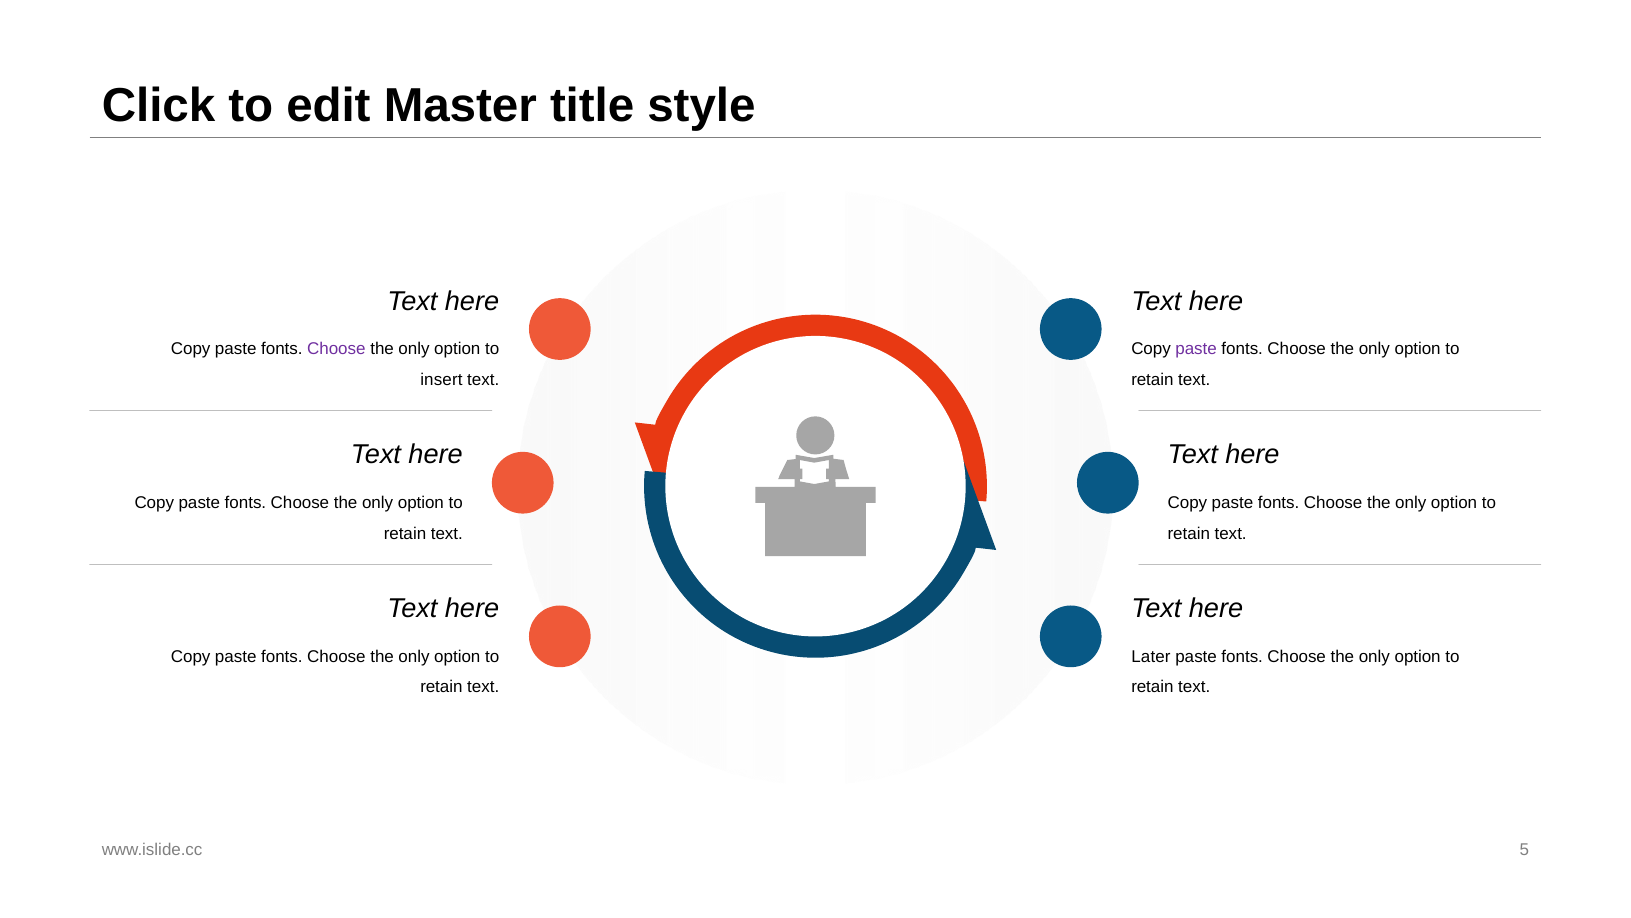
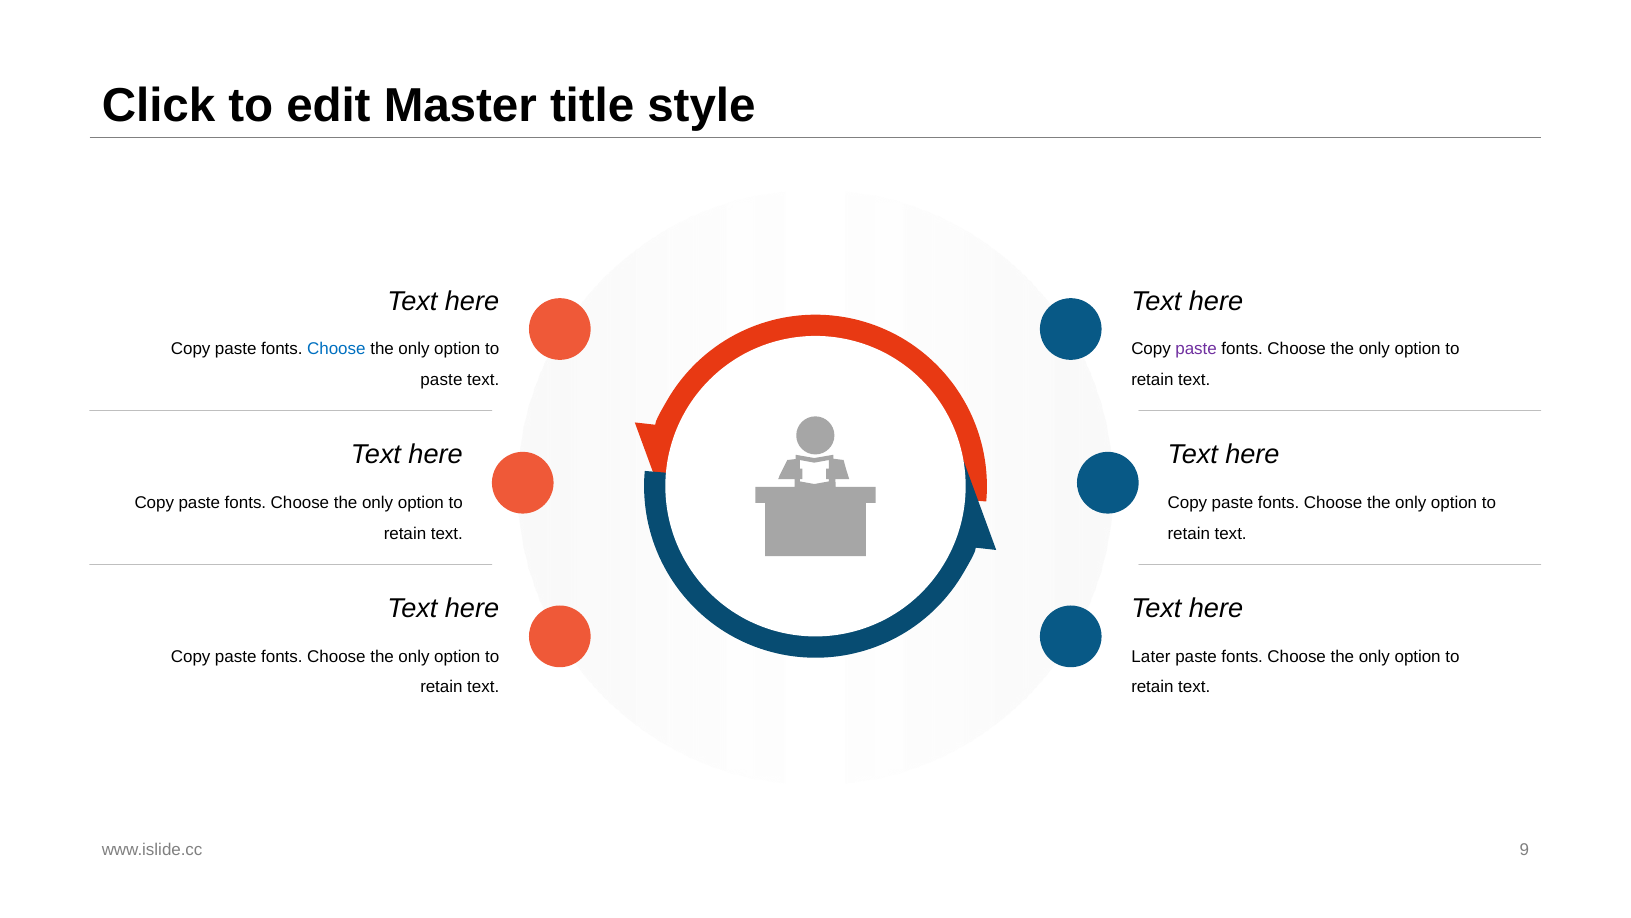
Choose colour: purple -> blue (336, 349)
insert: insert -> paste (441, 380)
5: 5 -> 9 (1524, 850)
